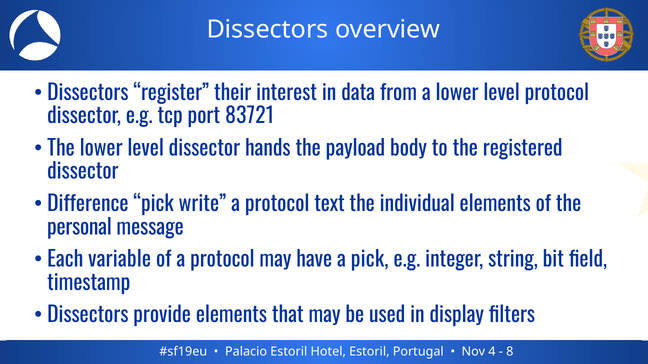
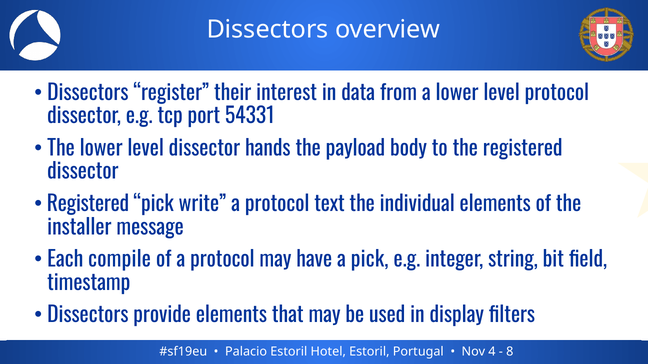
83721: 83721 -> 54331 (250, 116)
Difference: Difference -> Registered (88, 204)
personal: personal -> installer (79, 228)
variable: variable -> compile (120, 260)
